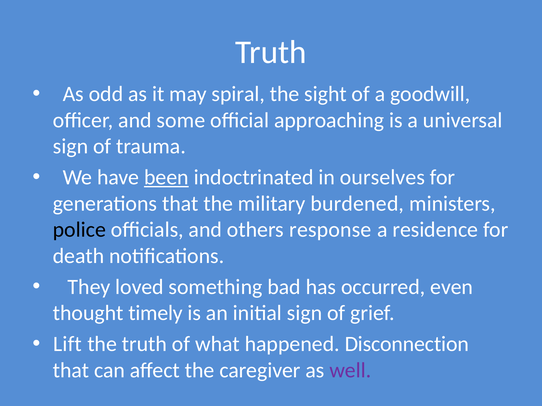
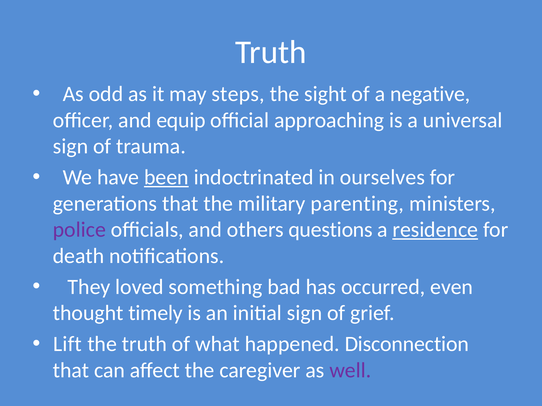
spiral: spiral -> steps (238, 94)
goodwill: goodwill -> negative (430, 94)
some: some -> equip (181, 120)
burdened: burdened -> parenting (357, 204)
police colour: black -> purple (79, 230)
response: response -> questions (331, 230)
residence underline: none -> present (435, 230)
